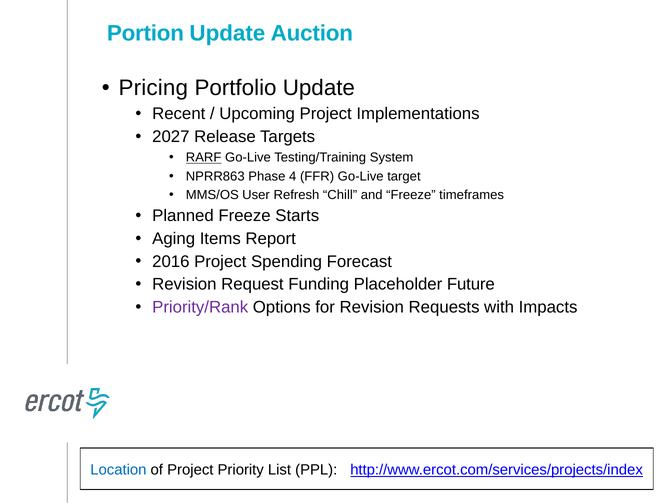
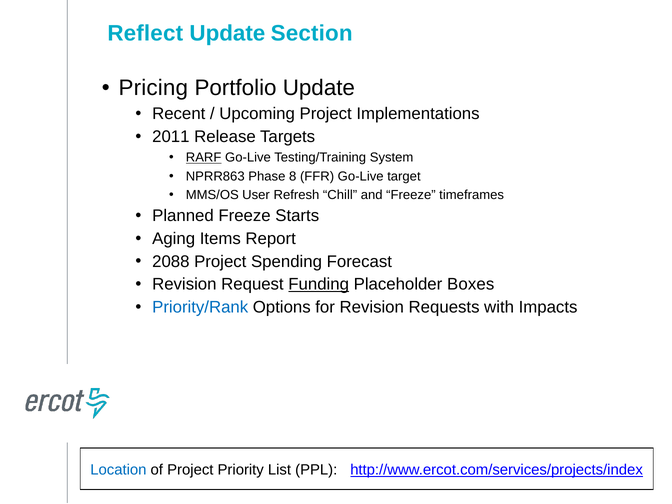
Portion: Portion -> Reflect (145, 33)
Auction: Auction -> Section (312, 33)
2027: 2027 -> 2011 (171, 137)
4: 4 -> 8 (293, 176)
2016: 2016 -> 2088 (171, 262)
Funding underline: none -> present (319, 284)
Future: Future -> Boxes (471, 284)
Priority/Rank colour: purple -> blue (200, 307)
